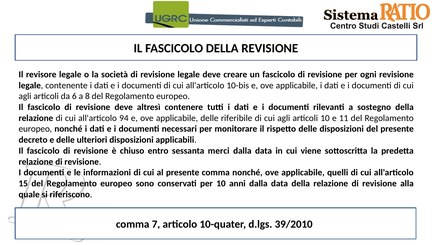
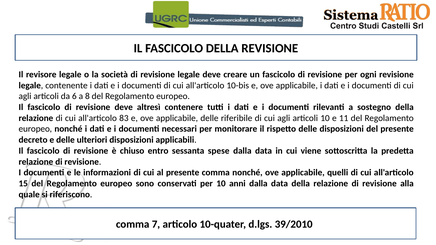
94: 94 -> 83 (124, 118)
merci: merci -> spese (219, 151)
